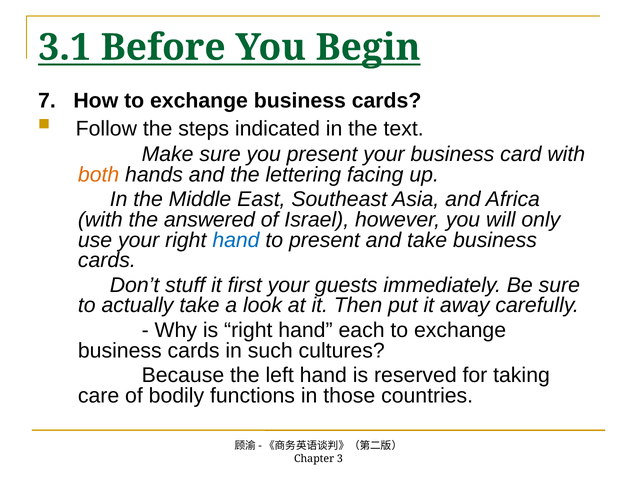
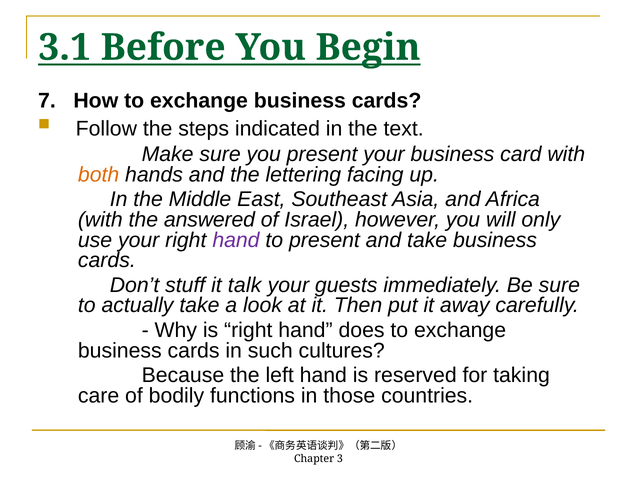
hand colour: blue -> purple (236, 240)
first: first -> talk (245, 285)
each: each -> does (362, 330)
